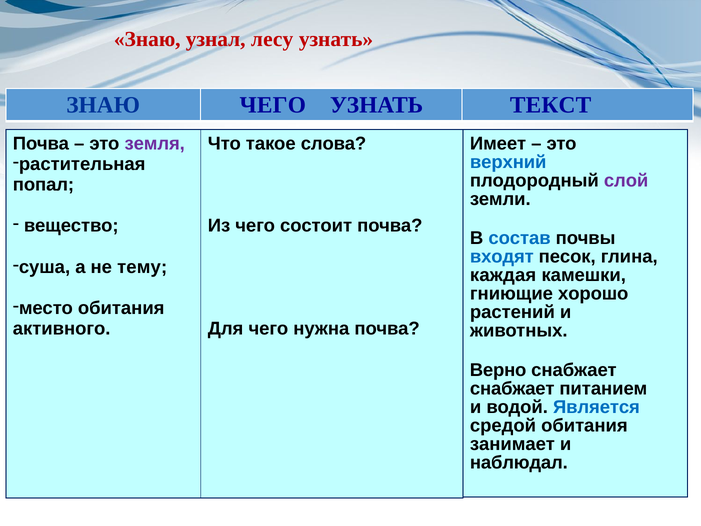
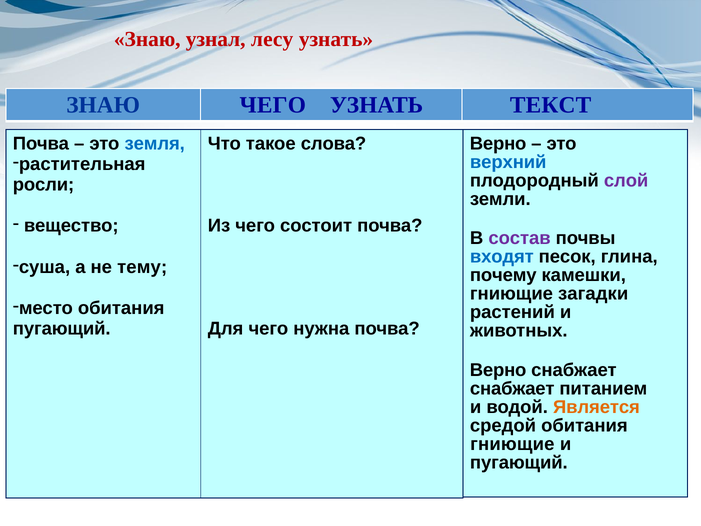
земля colour: purple -> blue (155, 143)
Имеет: Имеет -> Верно (498, 143)
попал: попал -> росли (44, 185)
состав colour: blue -> purple (520, 238)
каждая: каждая -> почему (503, 275)
хорошо: хорошо -> загадки (593, 294)
активного: активного -> пугающий (62, 329)
Является colour: blue -> orange (596, 407)
занимает: занимает -> гниющие (512, 444)
наблюдал: наблюдал -> пугающий (519, 462)
